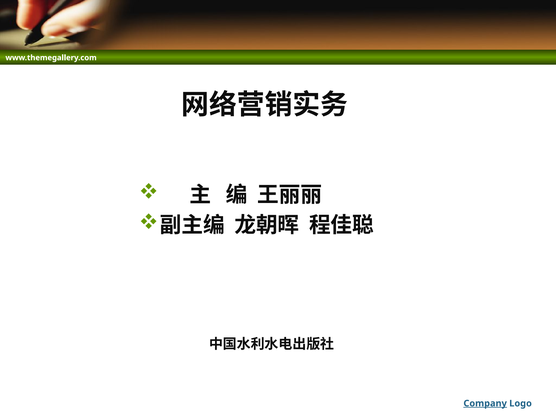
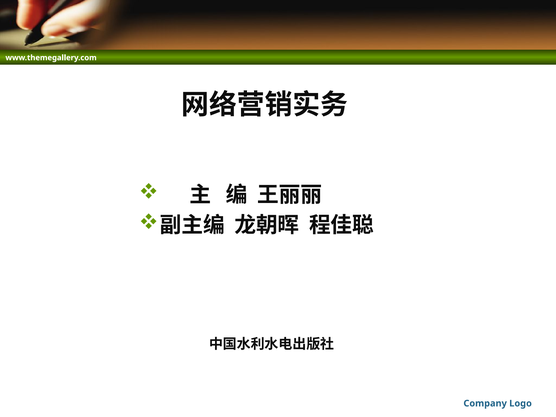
Company underline: present -> none (485, 403)
